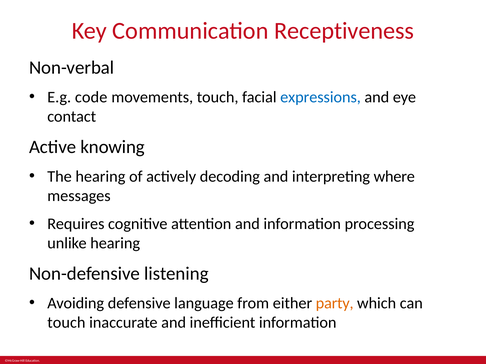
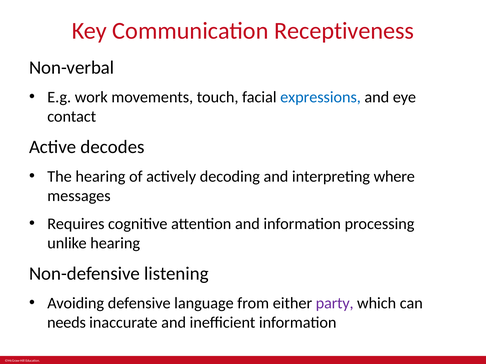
code: code -> work (91, 97)
knowing: knowing -> decodes (113, 147)
party colour: orange -> purple (335, 304)
touch: touch -> needs (66, 323)
